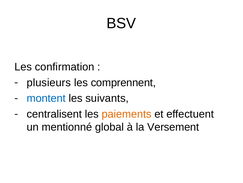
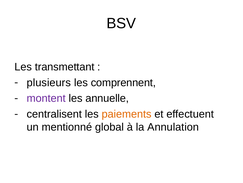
confirmation: confirmation -> transmettant (65, 67)
montent colour: blue -> purple (46, 98)
suivants: suivants -> annuelle (107, 98)
Versement: Versement -> Annulation (173, 127)
